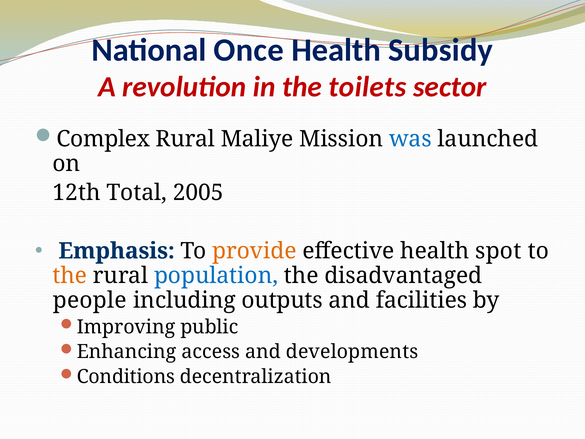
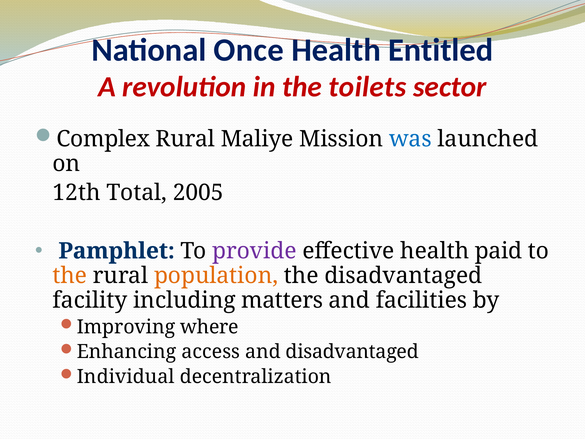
Subsidy: Subsidy -> Entitled (441, 50)
Emphasis: Emphasis -> Pamphlet (117, 251)
provide colour: orange -> purple (254, 251)
spot: spot -> paid (499, 251)
population colour: blue -> orange (216, 275)
people: people -> facility (90, 300)
outputs: outputs -> matters (282, 300)
public: public -> where (210, 327)
and developments: developments -> disadvantaged (352, 352)
Conditions: Conditions -> Individual (126, 377)
